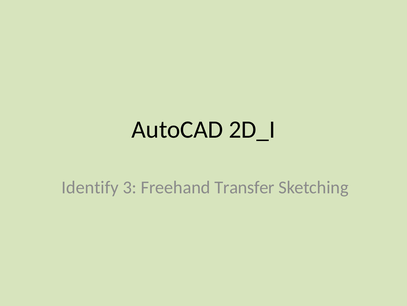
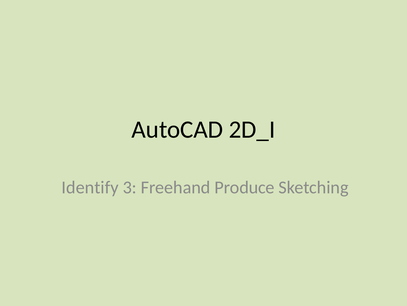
Transfer: Transfer -> Produce (245, 187)
